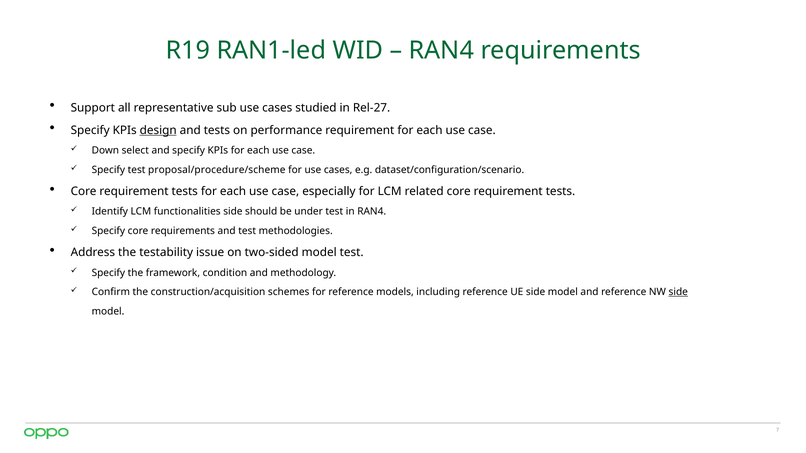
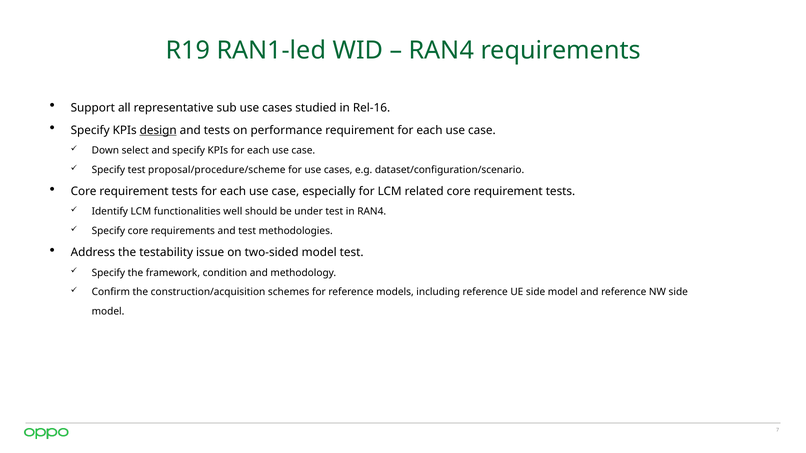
Rel-27: Rel-27 -> Rel-16 (372, 108)
functionalities side: side -> well (233, 212)
side underline: present -> none (678, 292)
